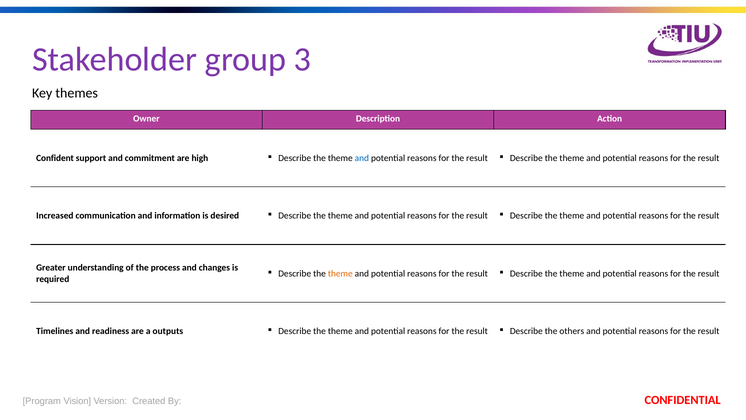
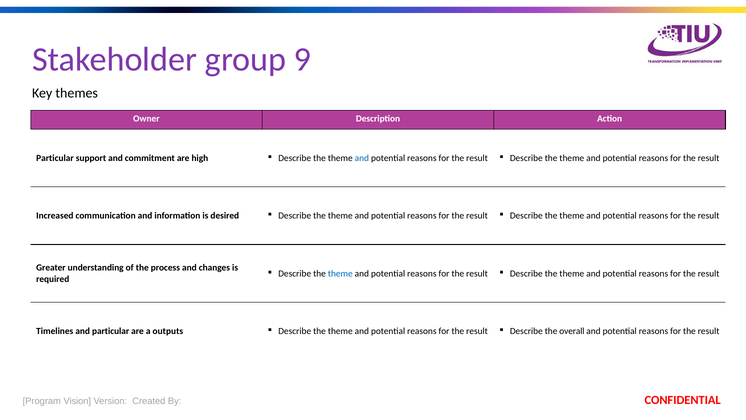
3: 3 -> 9 (303, 59)
Confident: Confident -> Particular (55, 158)
theme colour: orange -> blue (340, 273)
and readiness: readiness -> particular (111, 331)
others: others -> overall (572, 331)
